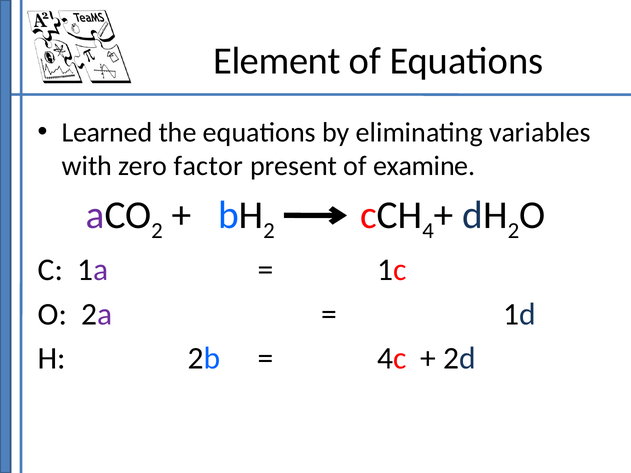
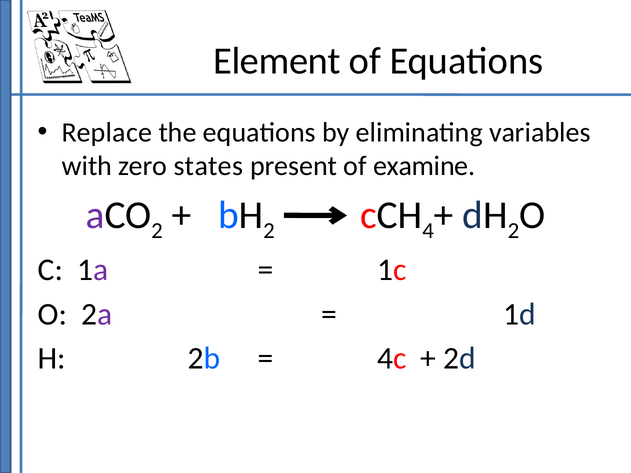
Learned: Learned -> Replace (107, 132)
factor: factor -> states (208, 166)
